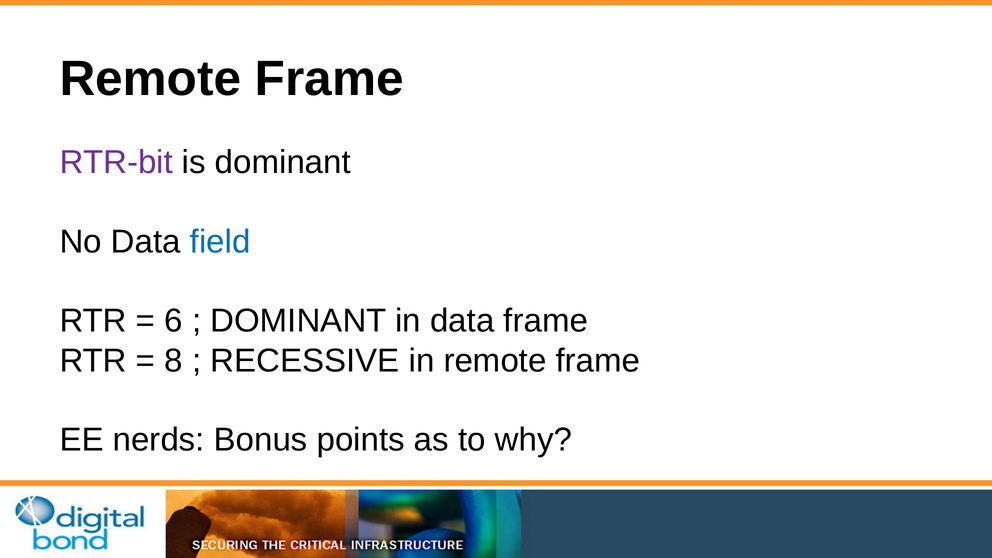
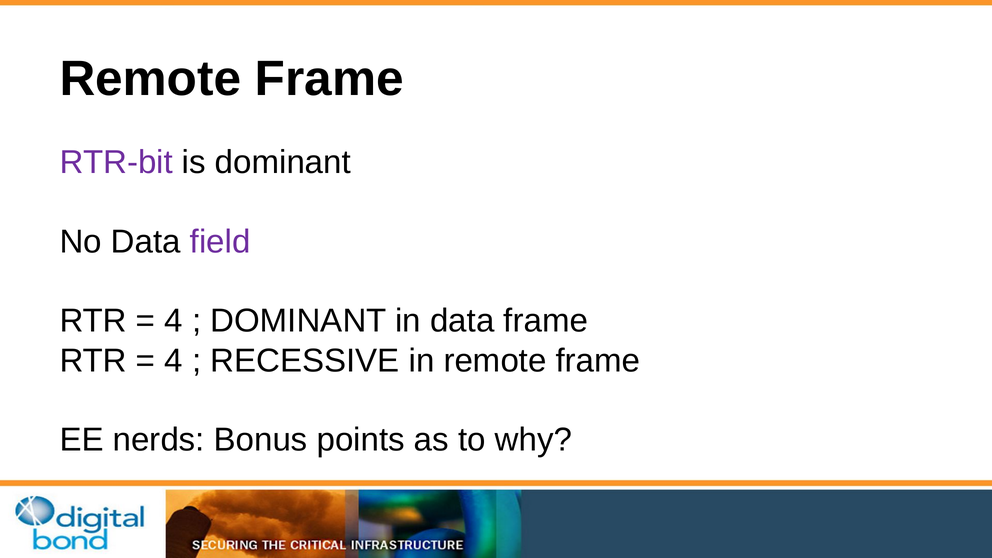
field colour: blue -> purple (220, 242)
6: 6 -> 4 (174, 321)
8: 8 -> 4 (174, 361)
